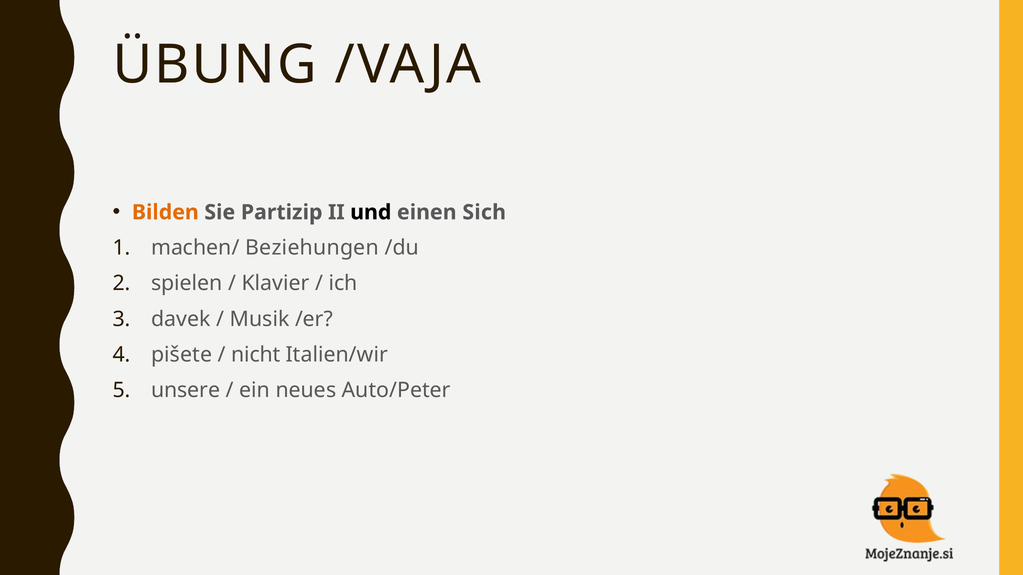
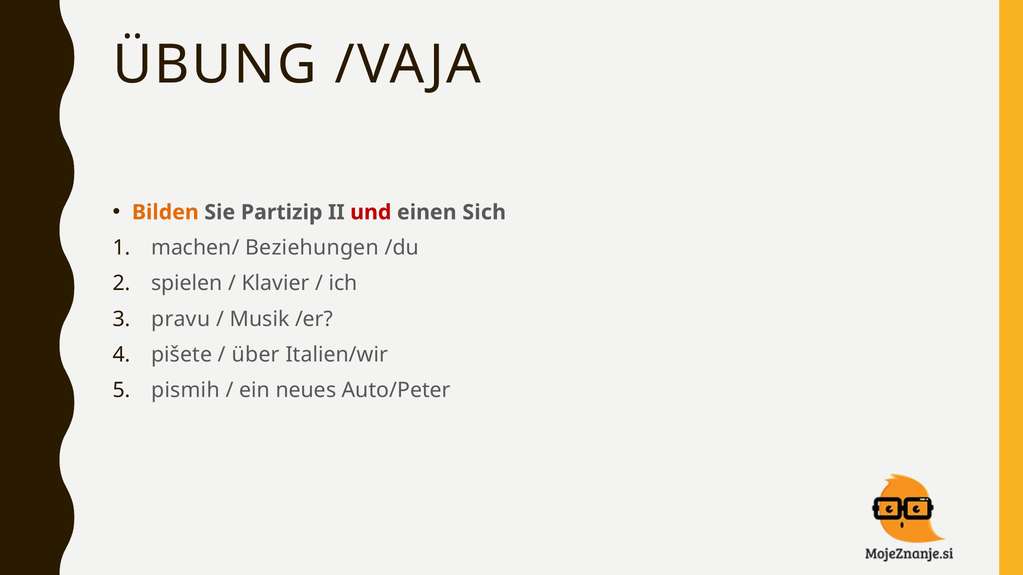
und colour: black -> red (371, 212)
davek: davek -> pravu (181, 319)
nicht: nicht -> über (256, 355)
unsere: unsere -> pismih (185, 390)
